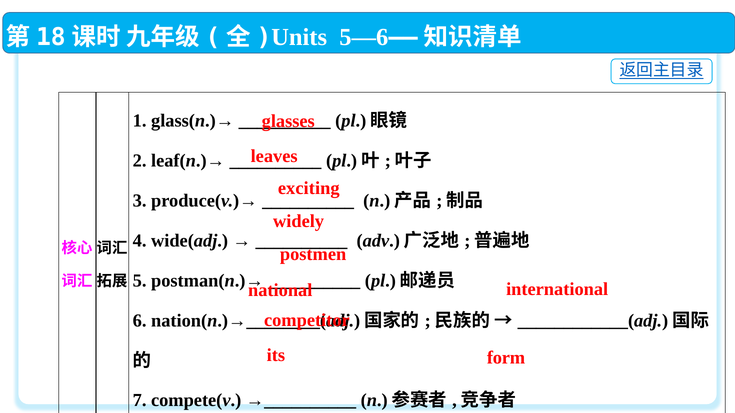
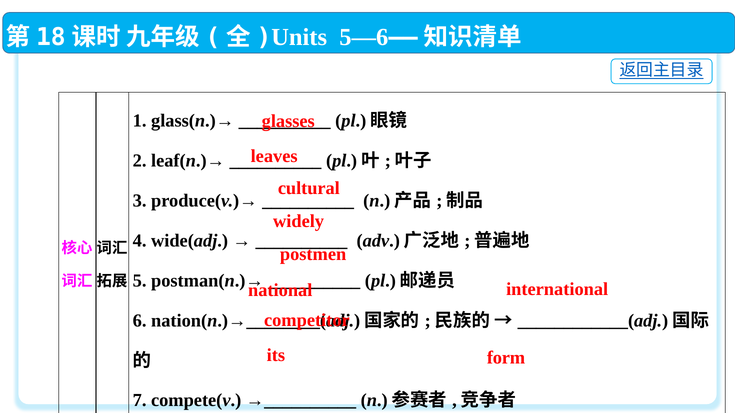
exciting: exciting -> cultural (309, 188)
